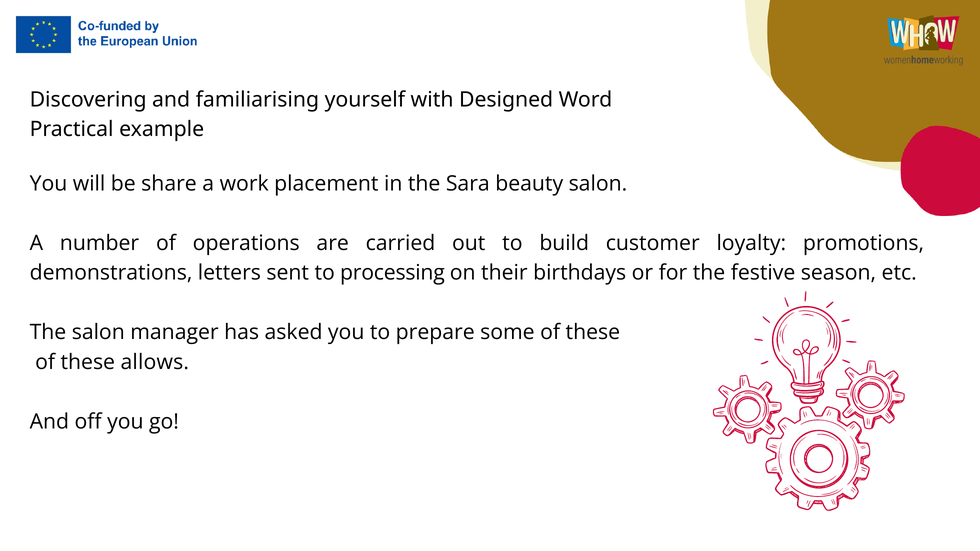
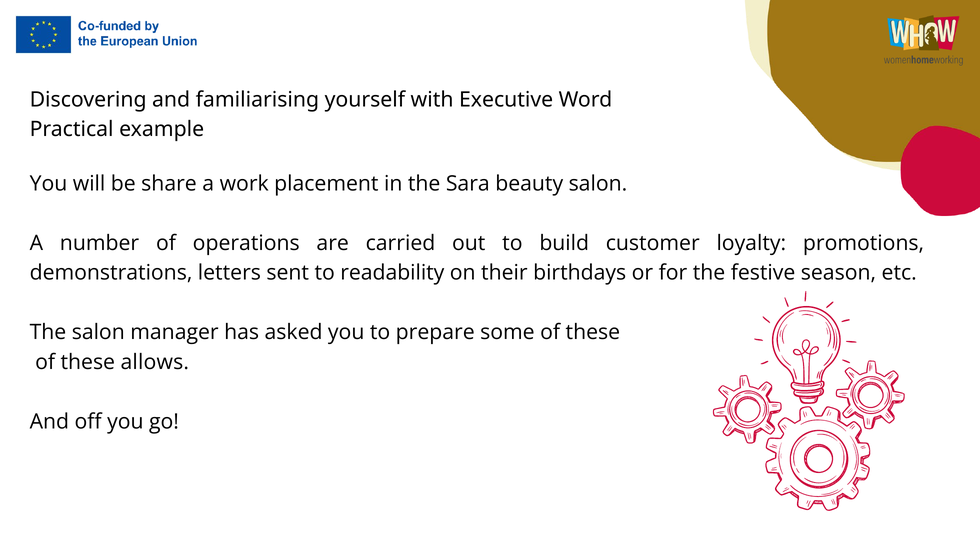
Designed: Designed -> Executive (506, 100)
processing: processing -> readability (392, 273)
